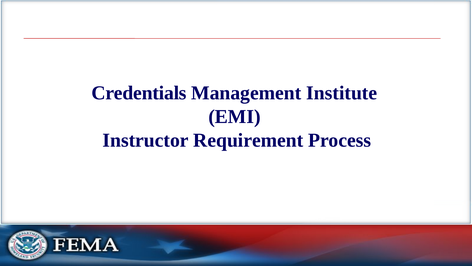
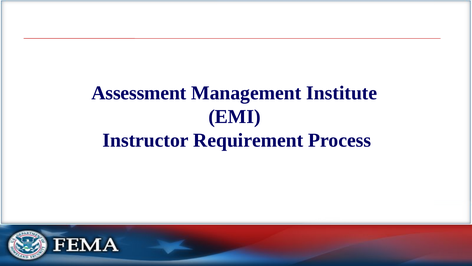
Credentials: Credentials -> Assessment (139, 93)
